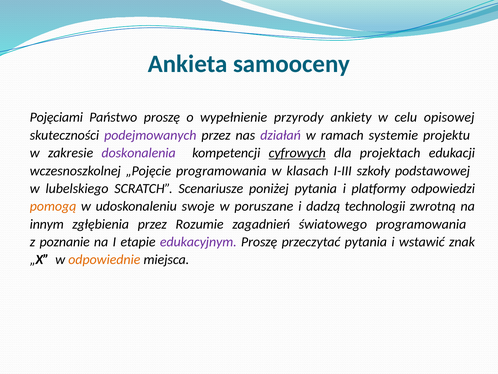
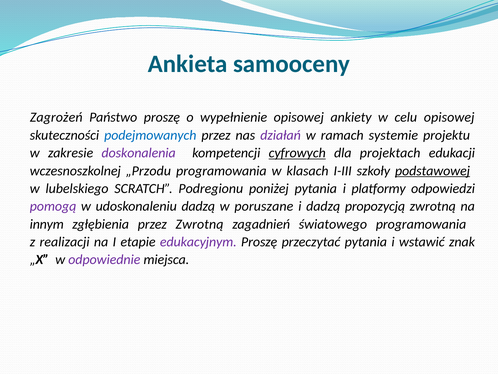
Pojęciami: Pojęciami -> Zagrożeń (56, 117)
wypełnienie przyrody: przyrody -> opisowej (299, 117)
podejmowanych colour: purple -> blue (150, 135)
„Pojęcie: „Pojęcie -> „Przodu (148, 171)
podstawowej underline: none -> present (433, 171)
Scenariusze: Scenariusze -> Podregionu (211, 188)
pomogą colour: orange -> purple (53, 206)
udoskonaleniu swoje: swoje -> dadzą (198, 206)
technologii: technologii -> propozycją (375, 206)
przez Rozumie: Rozumie -> Zwrotną (200, 224)
poznanie: poznanie -> realizacji (65, 242)
odpowiednie colour: orange -> purple (104, 259)
